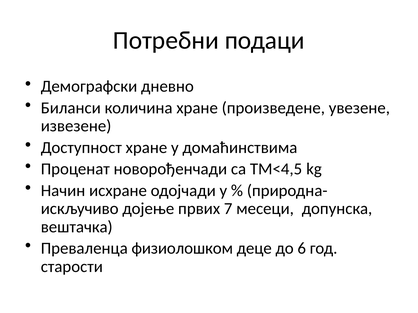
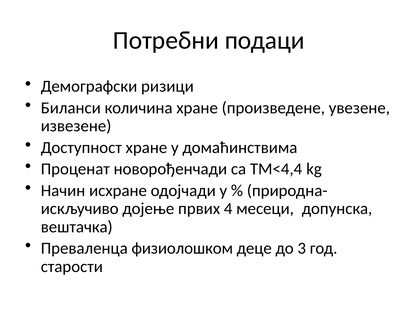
дневно: дневно -> ризици (167, 87)
ТМ<4,5: ТМ<4,5 -> ТМ<4,4 (276, 169)
7: 7 -> 4 (228, 209)
6: 6 -> 3 (302, 249)
